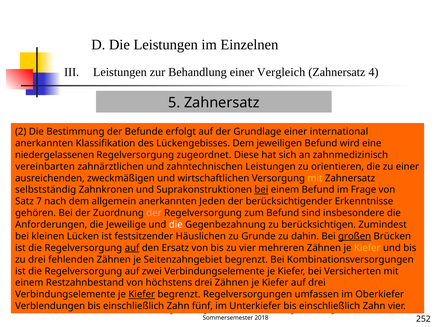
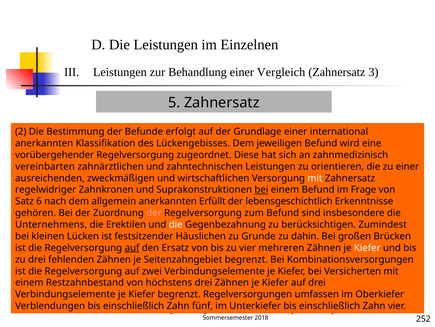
4: 4 -> 3 (373, 72)
niedergelassenen: niedergelassenen -> vorübergehender (55, 155)
mit colour: yellow -> white (315, 178)
selbstständig: selbstständig -> regelwidriger (46, 189)
Satz 7: 7 -> 6 (39, 201)
Jeden: Jeden -> Erfüllt (212, 201)
berücksichtigender: berücksichtigender -> lebensgeschichtlich (289, 201)
Anforderungen: Anforderungen -> Unternehmens (51, 224)
Jeweilige: Jeweilige -> Erektilen (126, 224)
großen underline: present -> none (355, 236)
Kiefer colour: yellow -> white (367, 247)
Kiefer underline: present -> none (142, 294)
